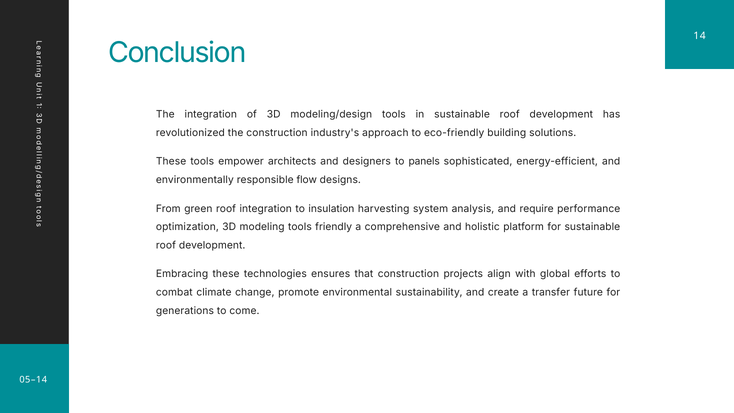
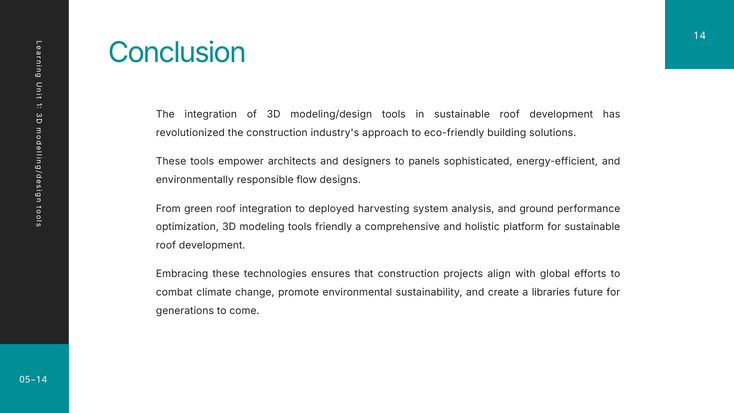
insulation: insulation -> deployed (331, 209)
require: require -> ground (537, 209)
transfer: transfer -> libraries (551, 292)
